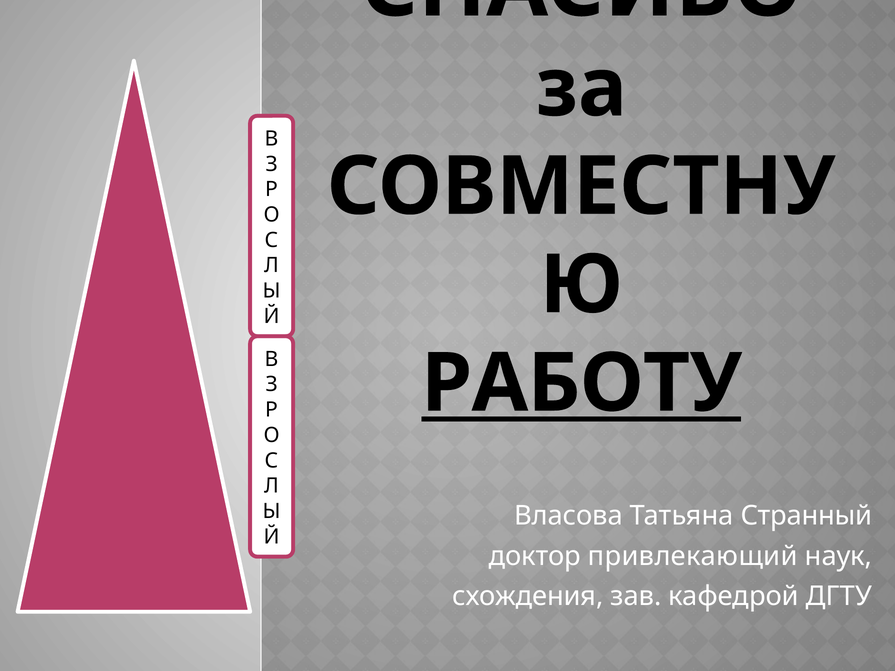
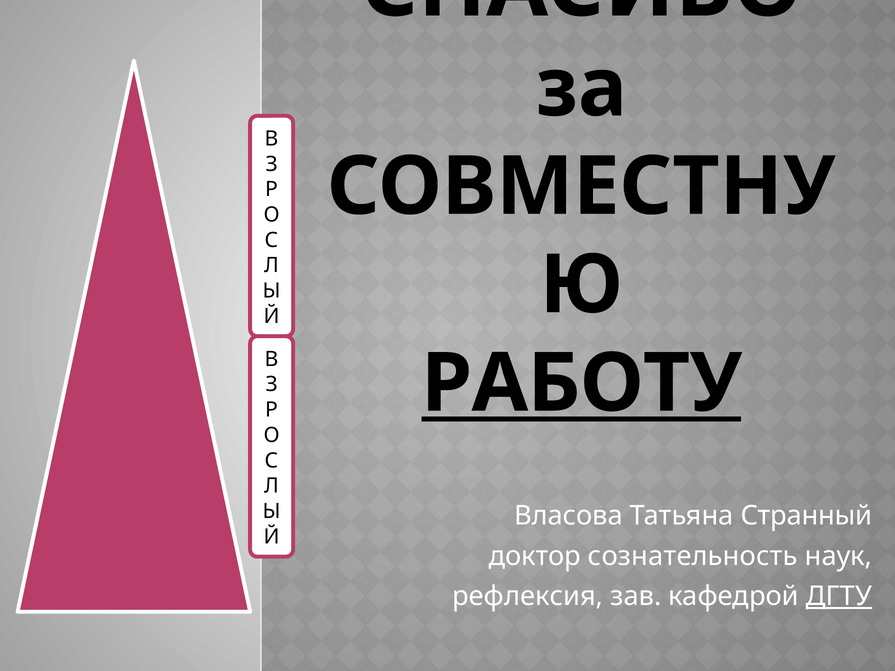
привлекающий: привлекающий -> сознательность (693, 556)
схождения: схождения -> рефлексия (528, 597)
ДГТУ underline: none -> present (839, 597)
